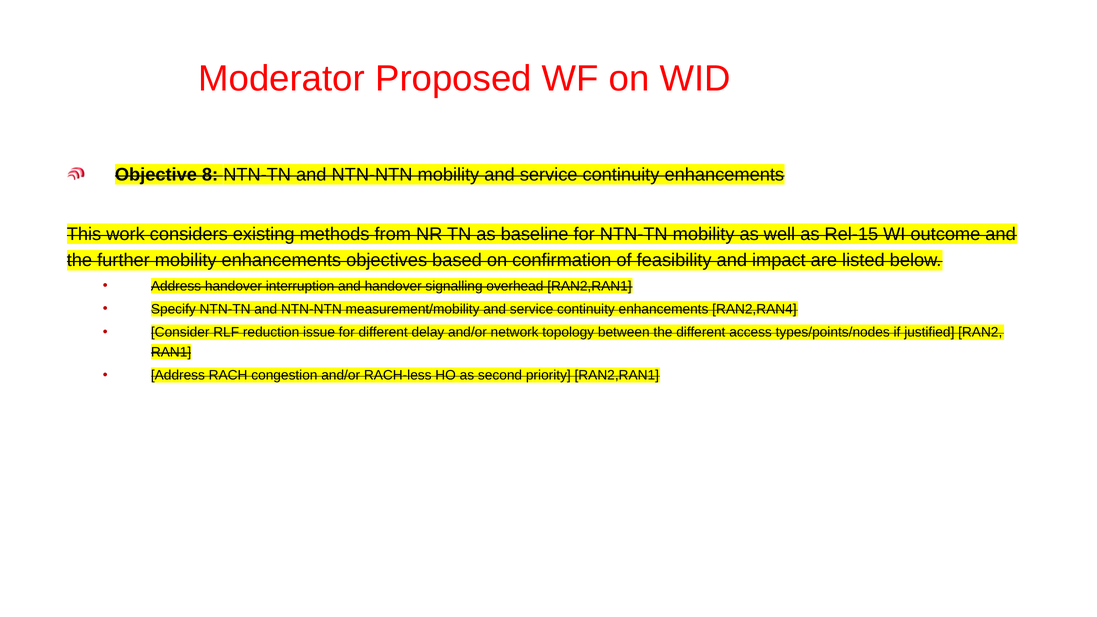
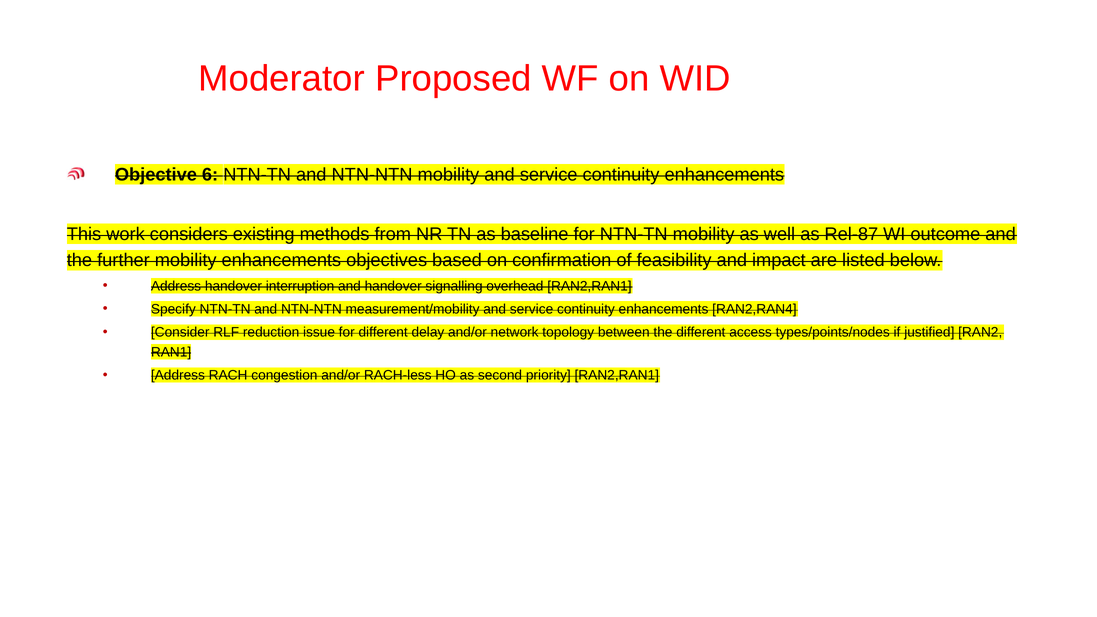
8: 8 -> 6 (210, 175)
Rel-15: Rel-15 -> Rel-87 (851, 234)
